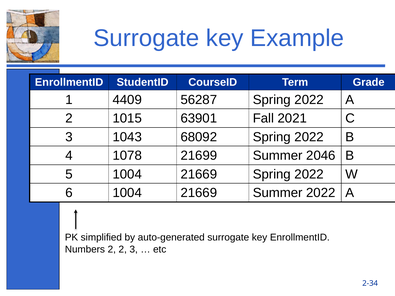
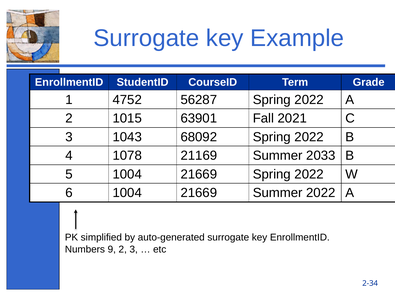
4409: 4409 -> 4752 (127, 100)
21699: 21699 -> 21169 (199, 156)
2046: 2046 -> 2033 (321, 156)
Numbers 2: 2 -> 9 (112, 249)
